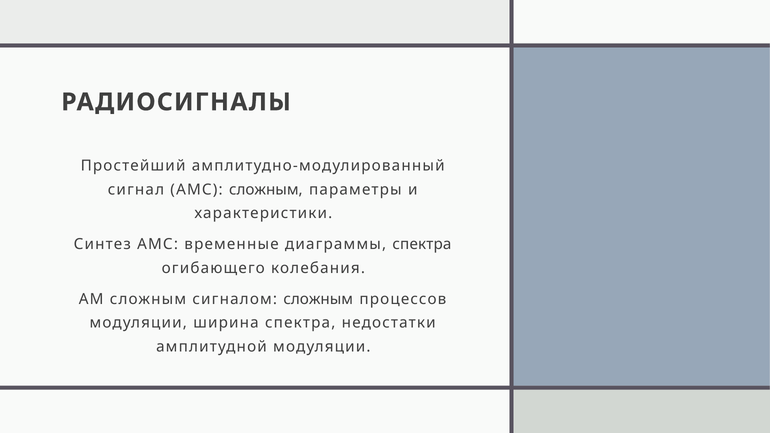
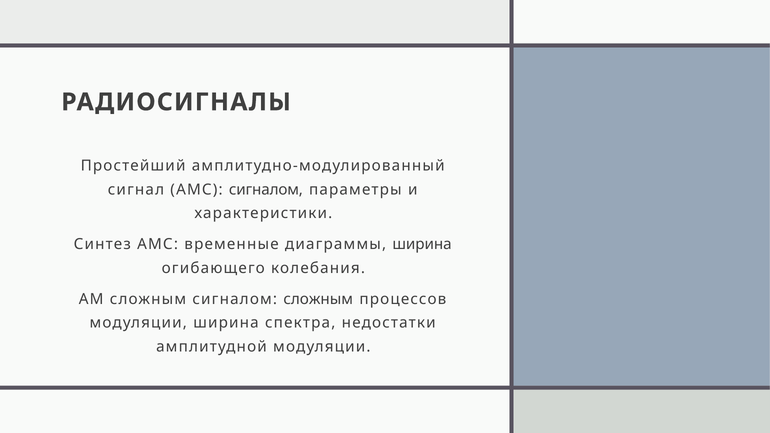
АМС сложным: сложным -> сигналом (266, 190)
диаграммы спектра: спектра -> ширина (422, 244)
